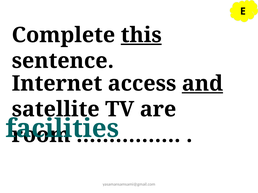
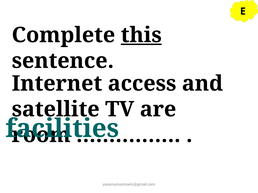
and underline: present -> none (202, 84)
